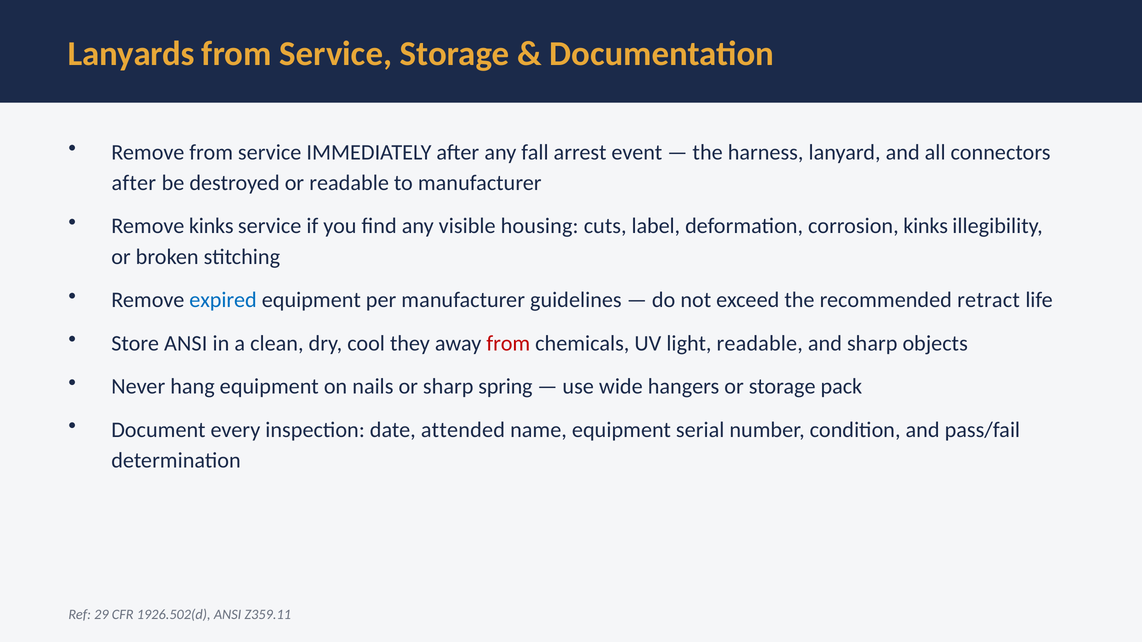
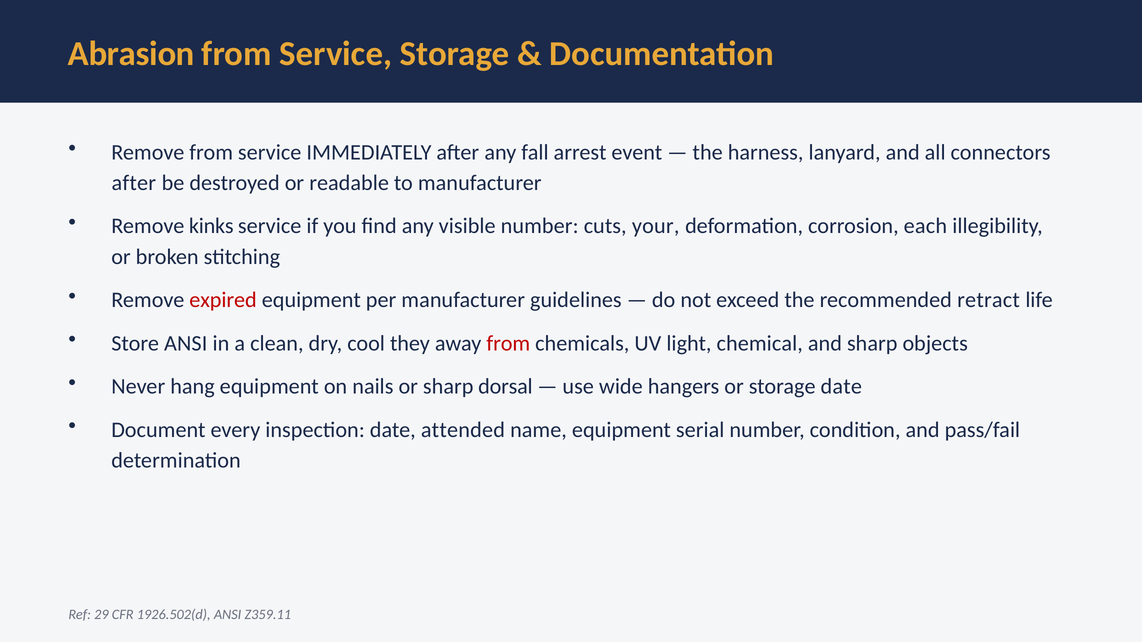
Lanyards: Lanyards -> Abrasion (131, 54)
visible housing: housing -> number (540, 226)
label: label -> your (656, 226)
corrosion kinks: kinks -> each (925, 226)
expired colour: blue -> red (223, 300)
light readable: readable -> chemical (760, 343)
spring: spring -> dorsal (505, 387)
storage pack: pack -> date (841, 387)
